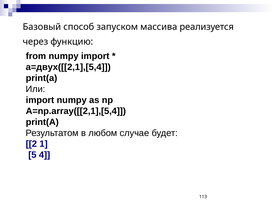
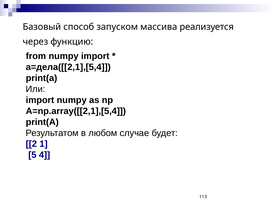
a=двух([[2,1],[5,4: a=двух([[2,1],[5,4 -> a=дела([[2,1],[5,4 (68, 67)
